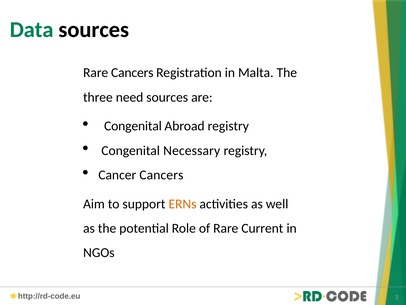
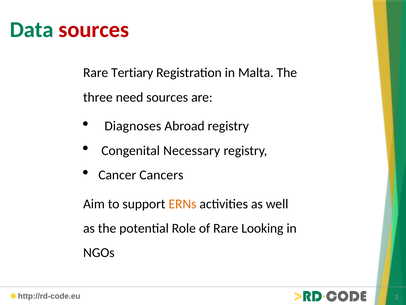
sources colour: black -> red (94, 30)
Rare Cancers: Cancers -> Tertiary (132, 73)
Congenital: Congenital -> Diagnoses (133, 126)
Current: Current -> Looking (262, 228)
